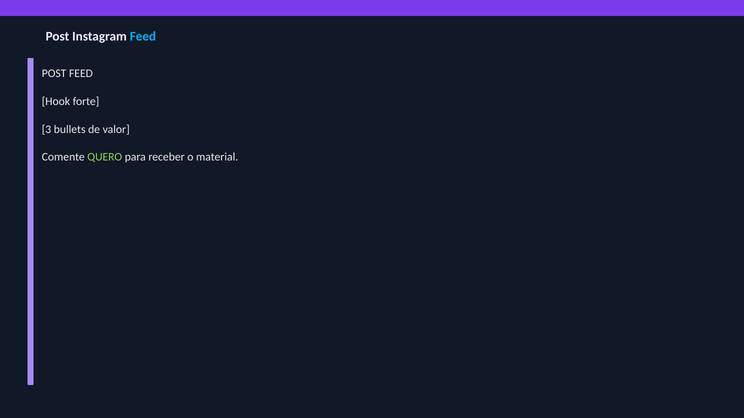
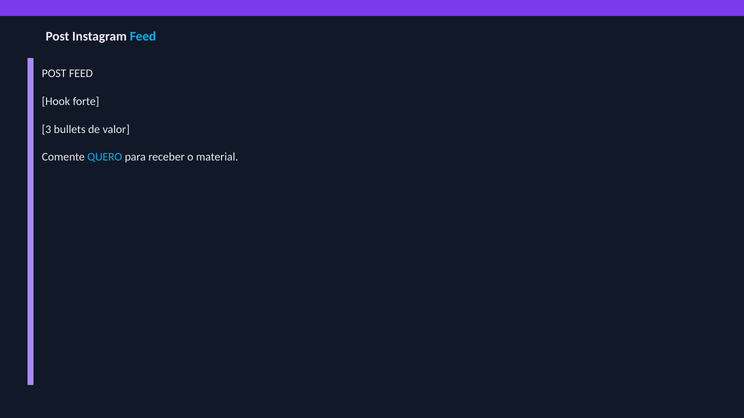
QUERO colour: light green -> light blue (105, 157)
